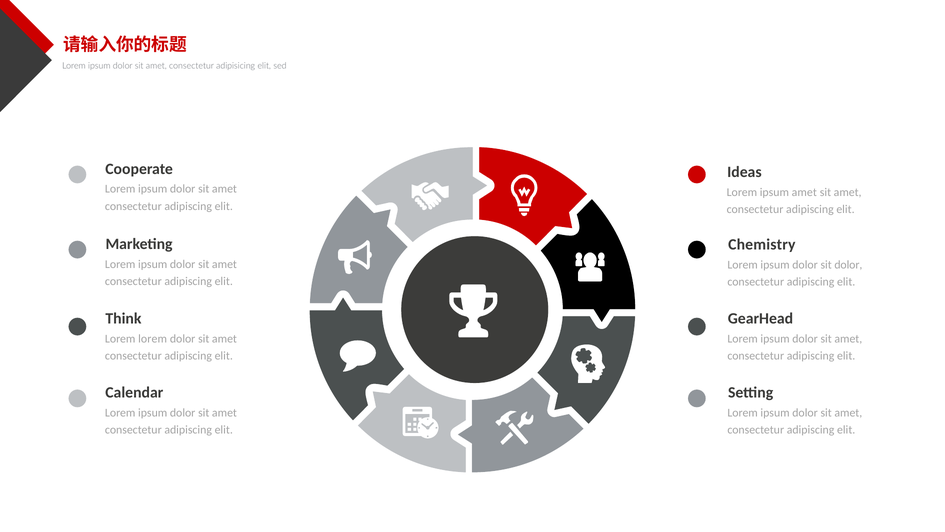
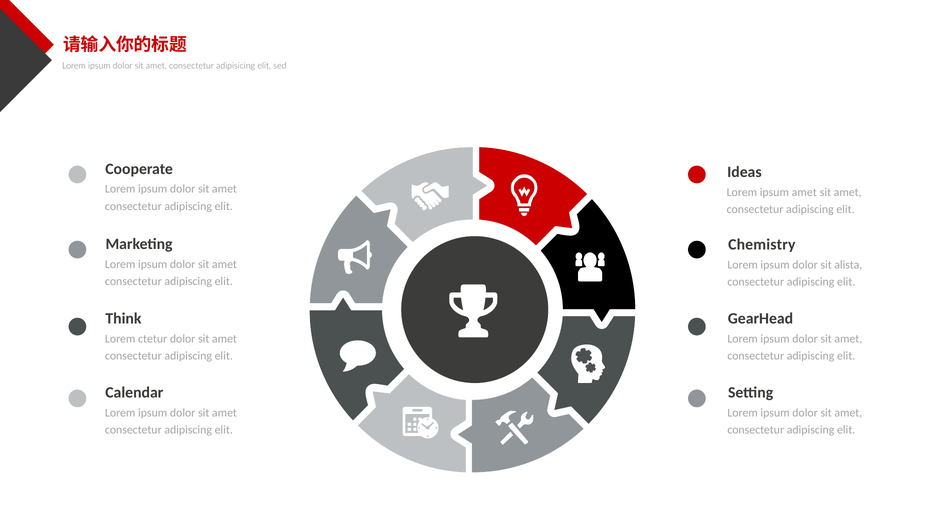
sit dolor: dolor -> alista (848, 264)
Lorem lorem: lorem -> ctetur (153, 339)
